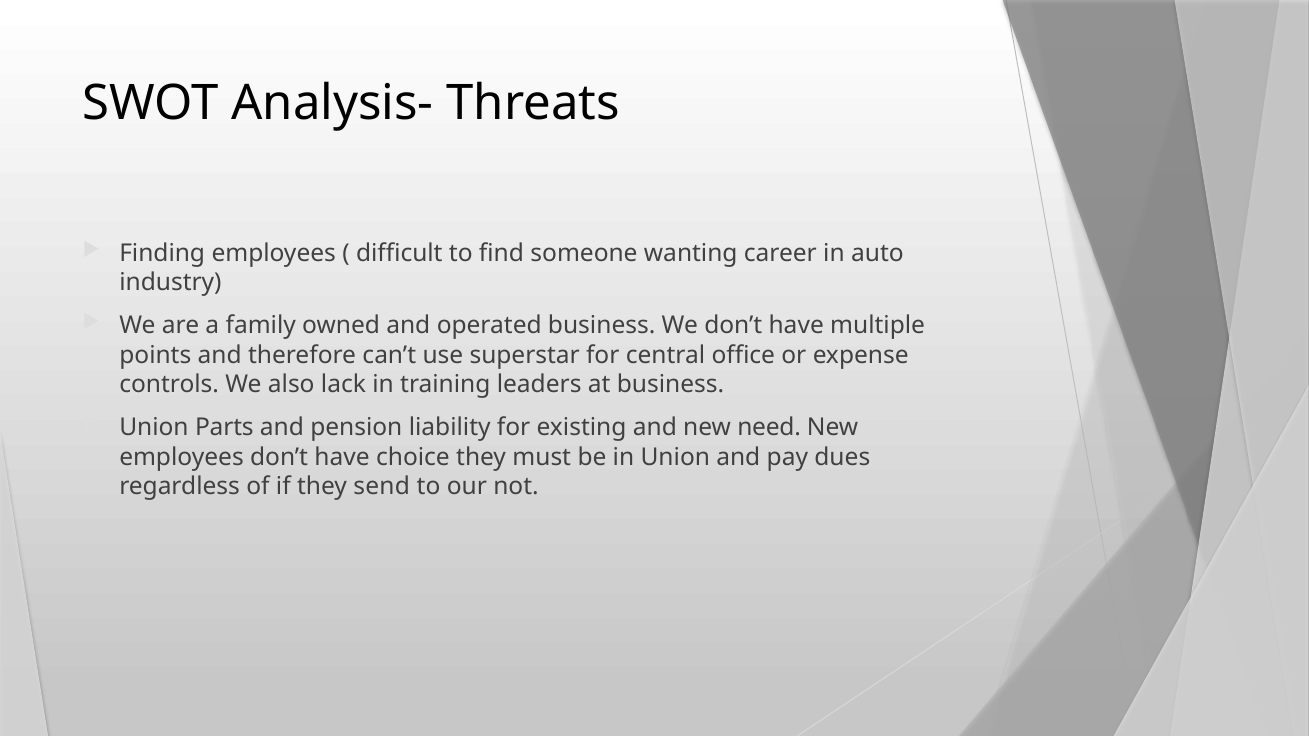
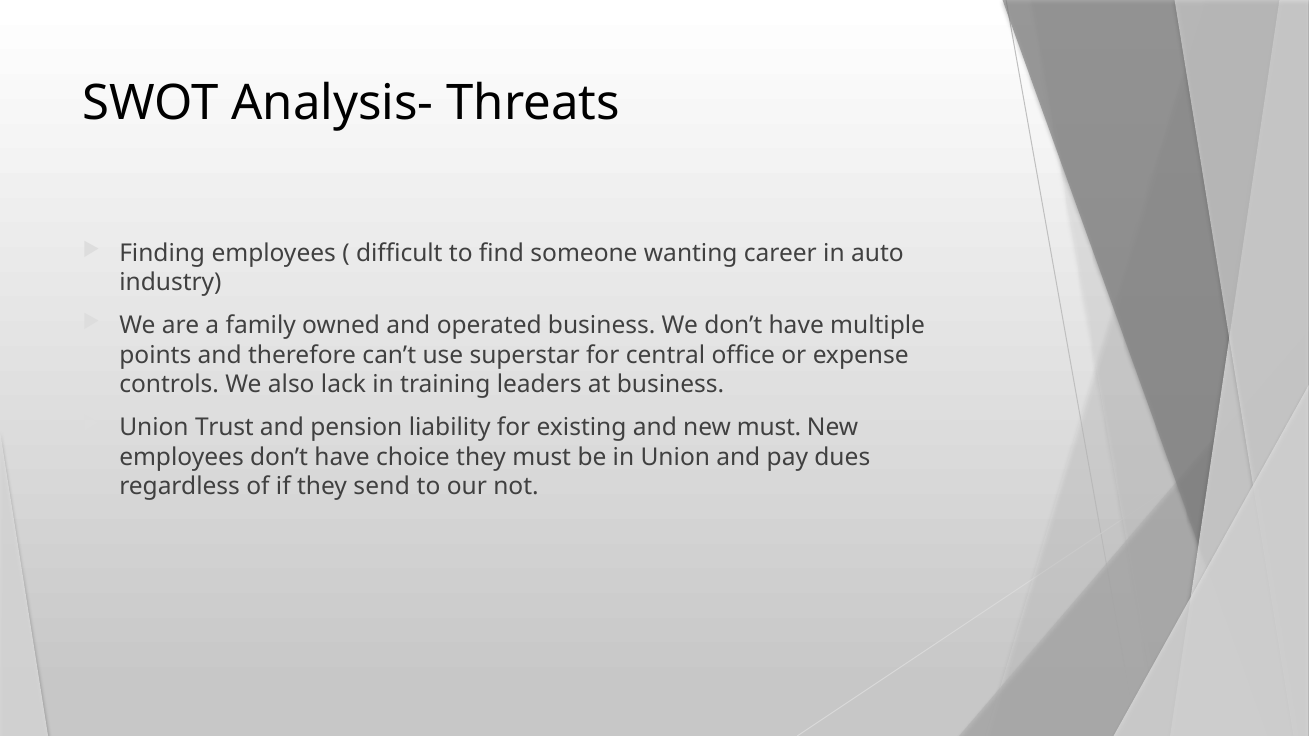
Parts: Parts -> Trust (224, 428)
new need: need -> must (769, 428)
